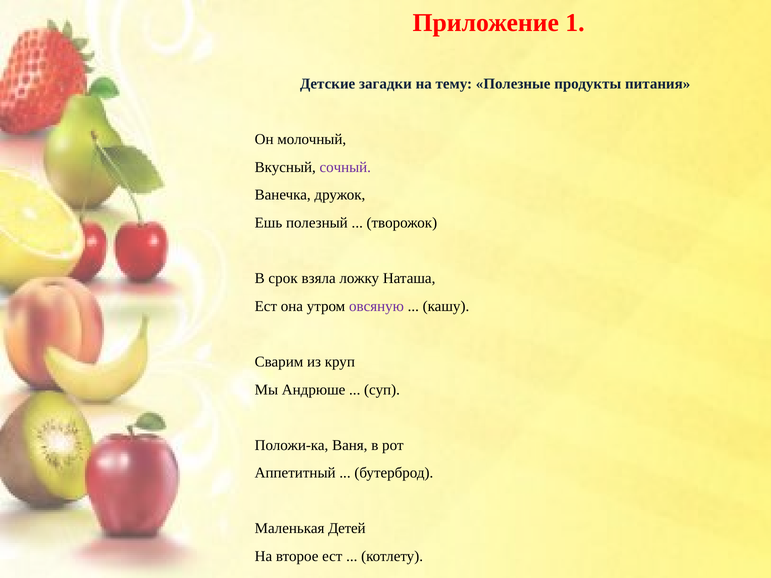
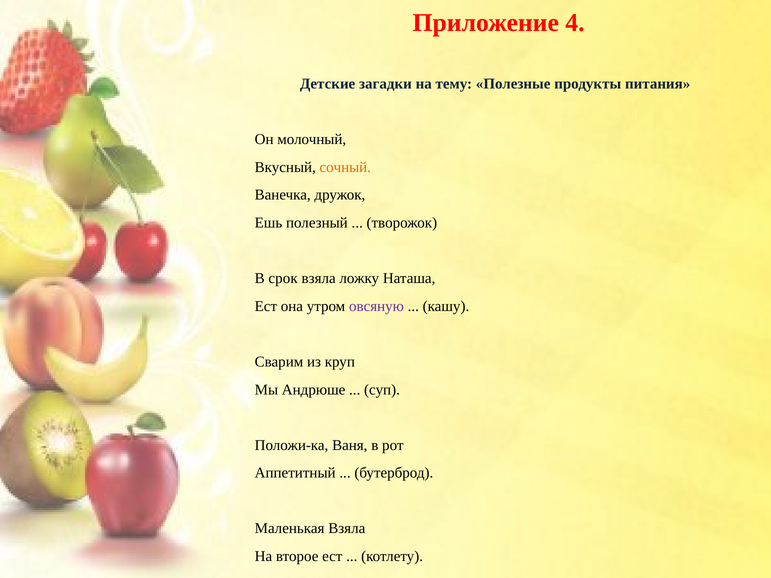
1: 1 -> 4 (575, 23)
сочный colour: purple -> orange (345, 167)
Маленькая Детей: Детей -> Взяла (347, 529)
